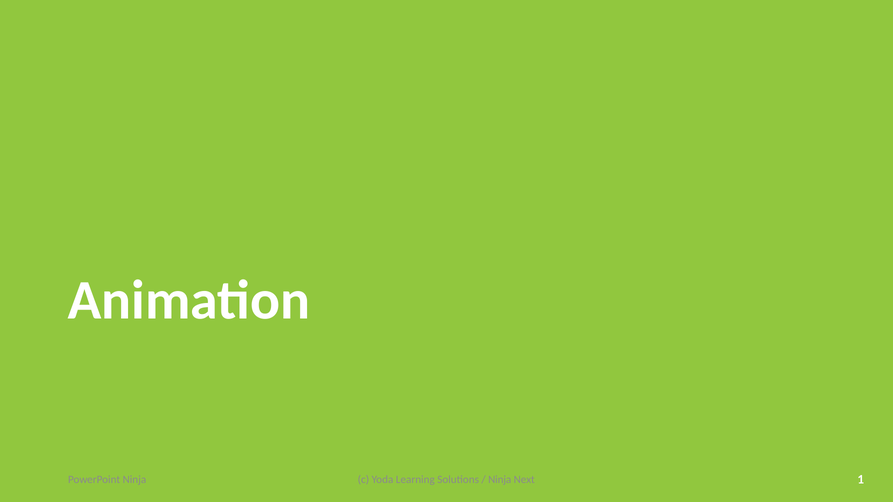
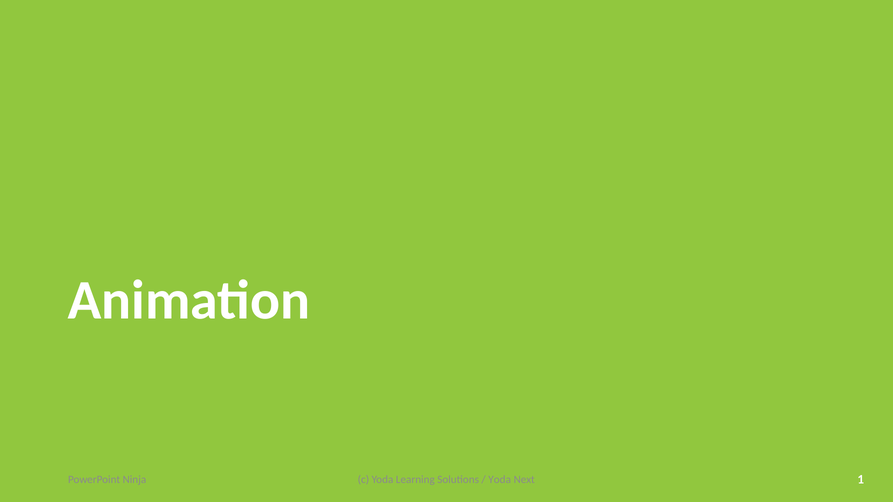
Ninja: Ninja -> Yoda (500, 480)
